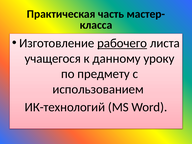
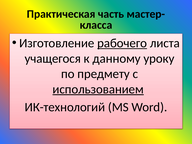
использованием underline: none -> present (98, 89)
